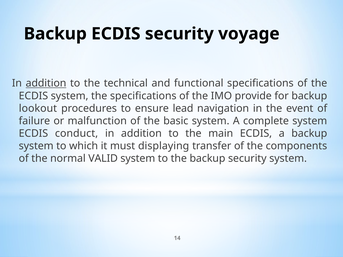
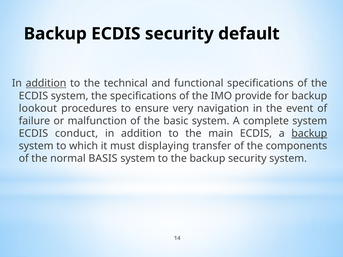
voyage: voyage -> default (249, 34)
lead: lead -> very (183, 108)
backup underline: none -> present (309, 134)
VALID: VALID -> BASIS (103, 159)
